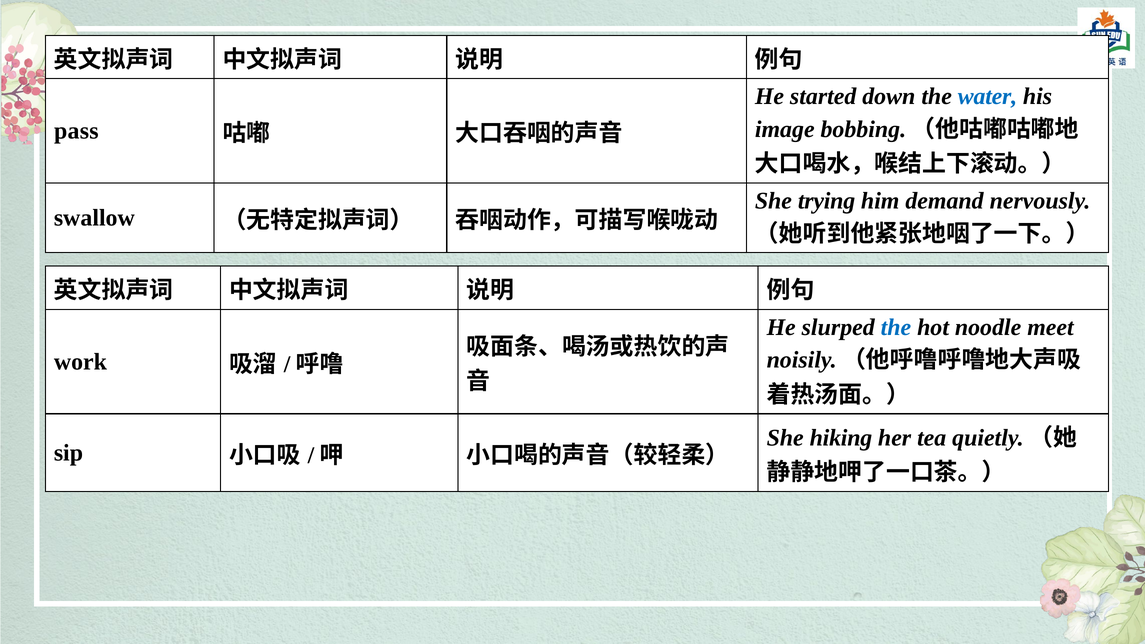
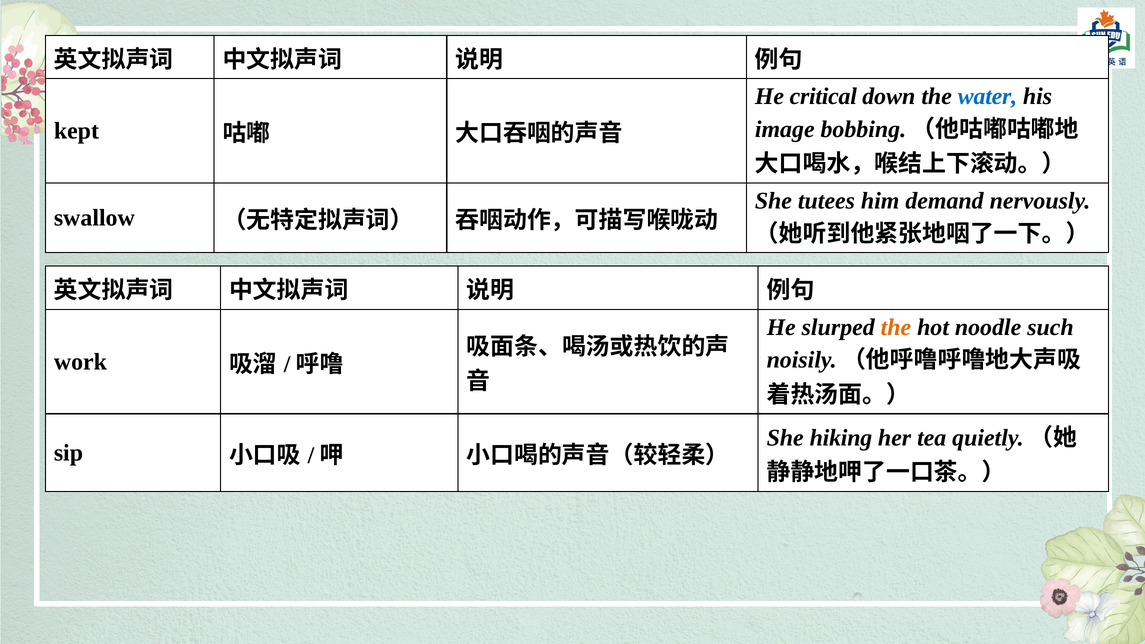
started: started -> critical (823, 96)
pass: pass -> kept (76, 131)
trying: trying -> tutees (826, 201)
the colour: blue -> orange (896, 327)
meet: meet -> such (1050, 327)
